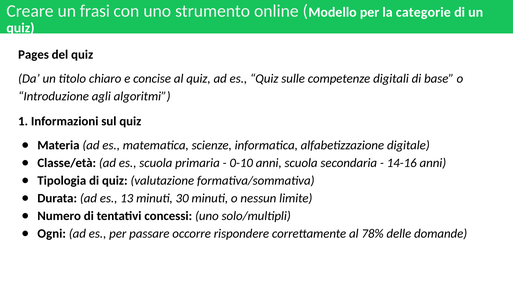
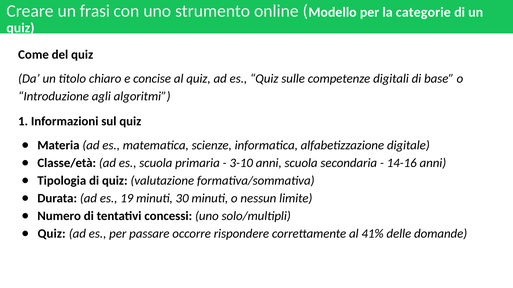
Pages: Pages -> Come (34, 55)
0-10: 0-10 -> 3-10 (241, 163)
13: 13 -> 19 (127, 199)
Ogni: Ogni -> Quiz (52, 234)
78%: 78% -> 41% (373, 234)
